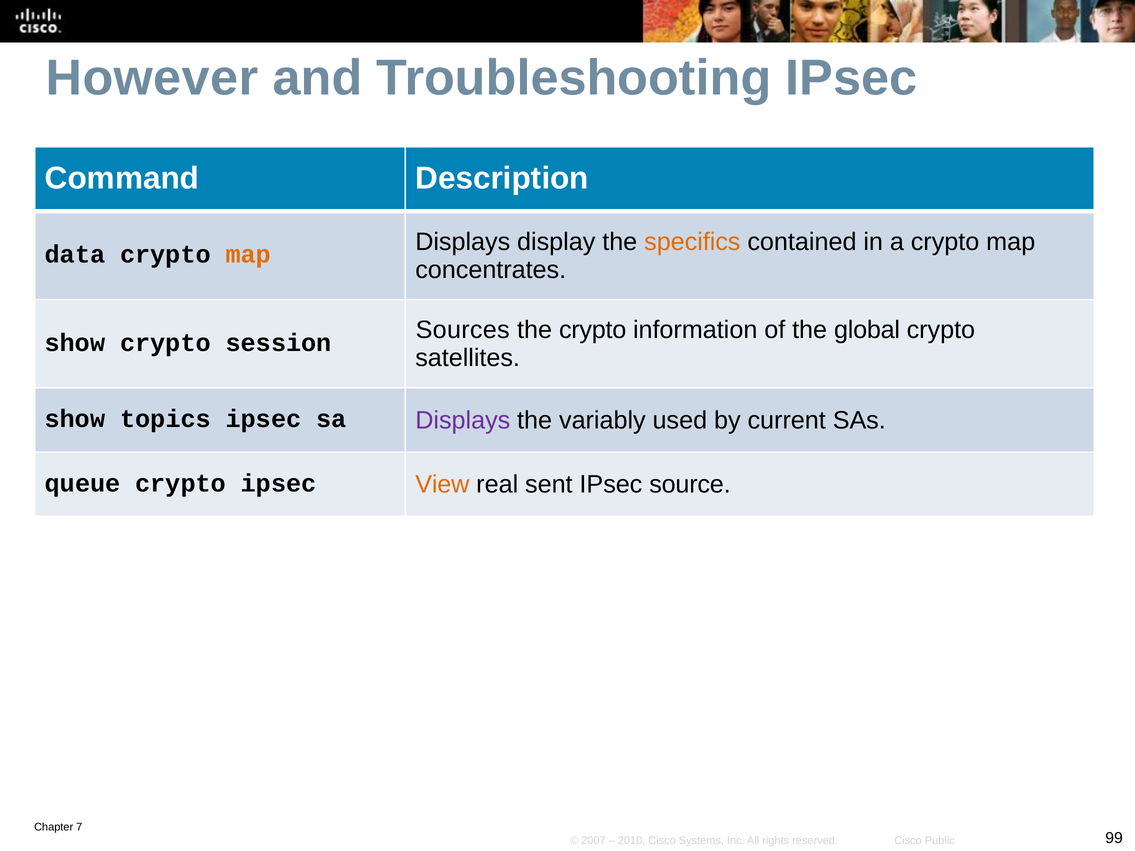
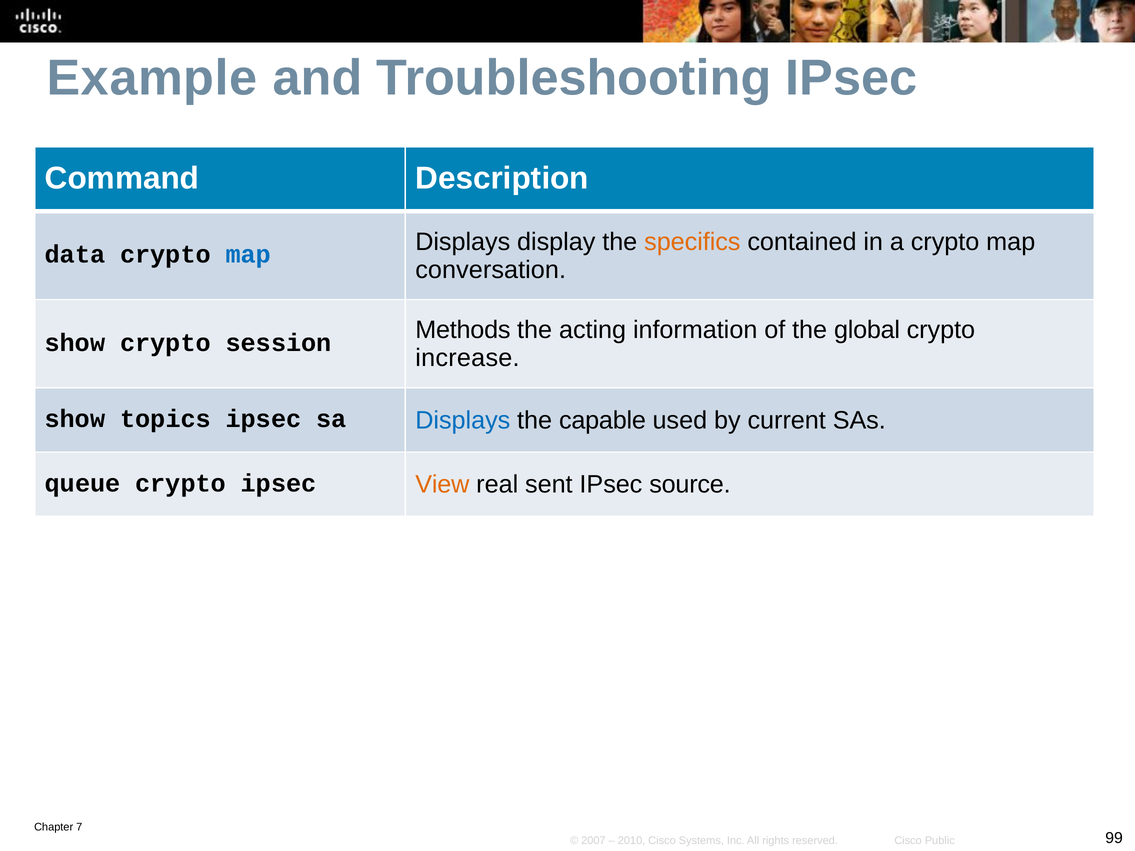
However: However -> Example (152, 78)
map colour: orange -> blue (248, 255)
concentrates: concentrates -> conversation (491, 270)
Sources: Sources -> Methods (463, 330)
the crypto: crypto -> acting (593, 330)
satellites: satellites -> increase (467, 358)
Displays colour: purple -> blue (463, 420)
variably: variably -> capable (602, 420)
